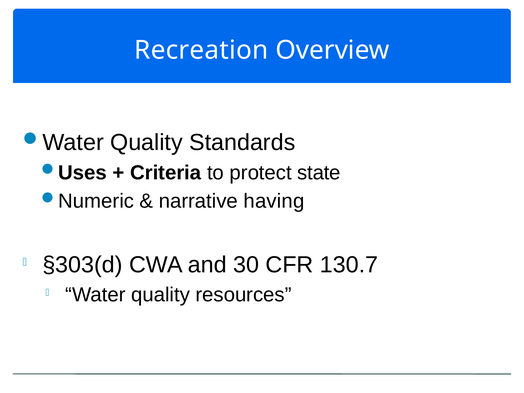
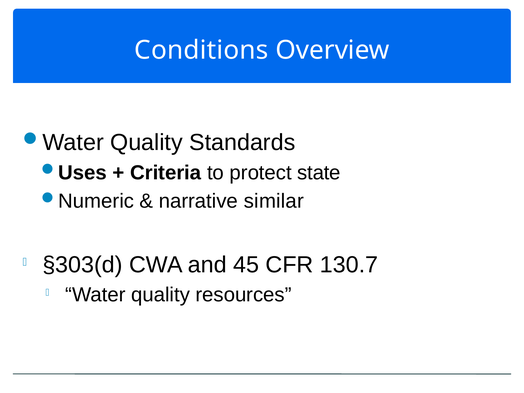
Recreation: Recreation -> Conditions (201, 50)
having: having -> similar (274, 201)
30: 30 -> 45 (246, 265)
